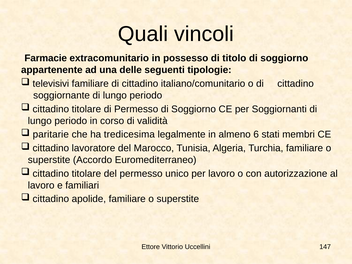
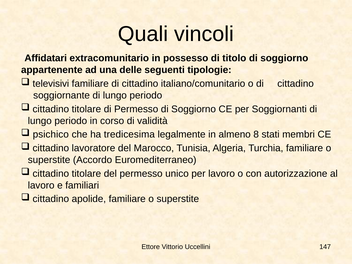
Farmacie: Farmacie -> Affidatari (46, 58)
paritarie: paritarie -> psichico (51, 134)
6: 6 -> 8 (256, 134)
